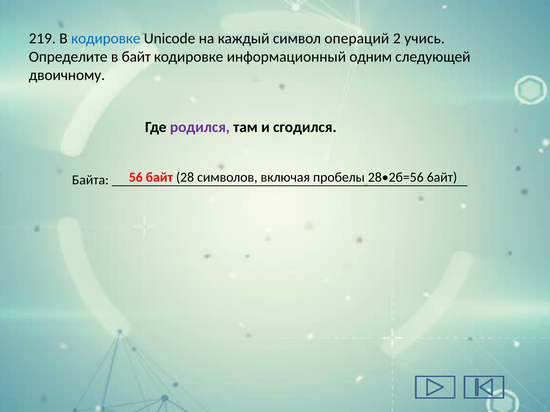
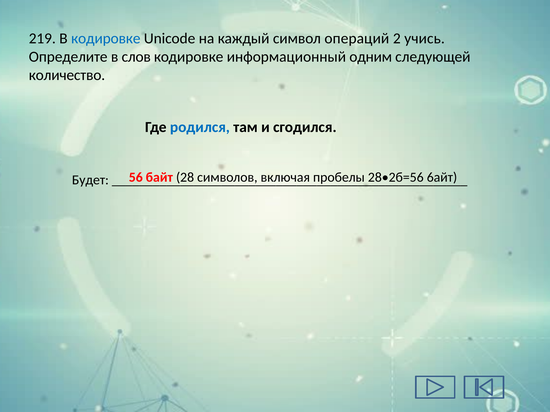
в байт: байт -> слов (136, 57)
двоичному: двоичному -> количество (67, 75)
родился colour: purple -> blue (200, 127)
Байта: Байта -> Будет (90, 180)
